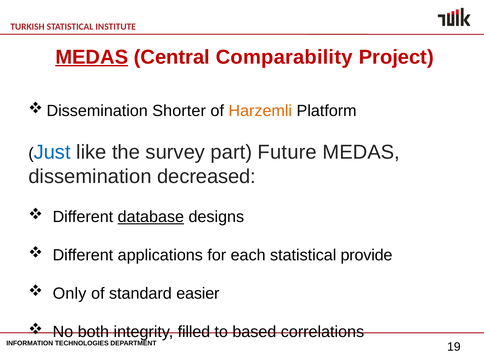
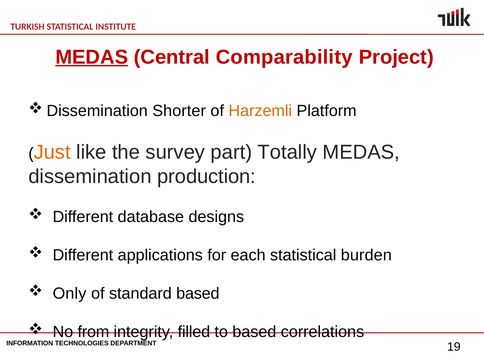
Just colour: blue -> orange (52, 152)
Future: Future -> Totally (287, 152)
decreased: decreased -> production (207, 176)
database underline: present -> none (151, 217)
provide: provide -> burden (366, 255)
standard easier: easier -> based (198, 293)
both: both -> from (93, 332)
